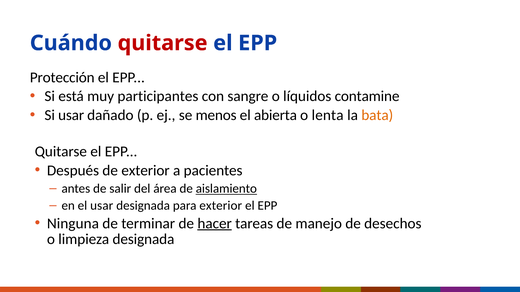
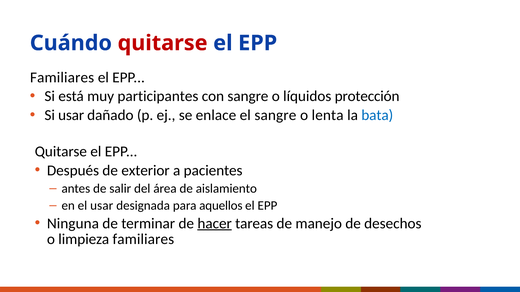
Protección: Protección -> Familiares (62, 78)
contamine: contamine -> protección (367, 96)
menos: menos -> enlace (216, 115)
el abierta: abierta -> sangre (275, 115)
bata colour: orange -> blue (377, 115)
aislamiento underline: present -> none (226, 189)
para exterior: exterior -> aquellos (221, 206)
limpieza designada: designada -> familiares (143, 240)
